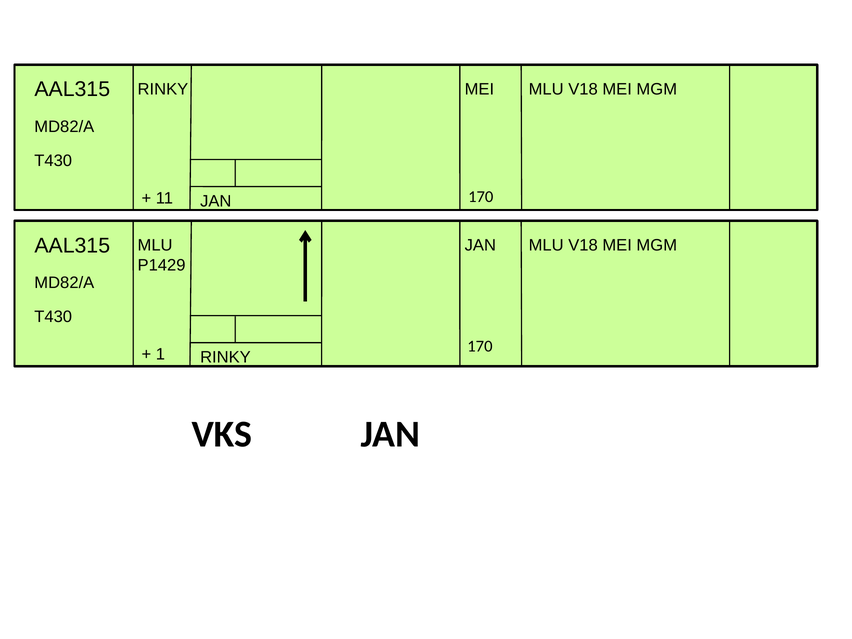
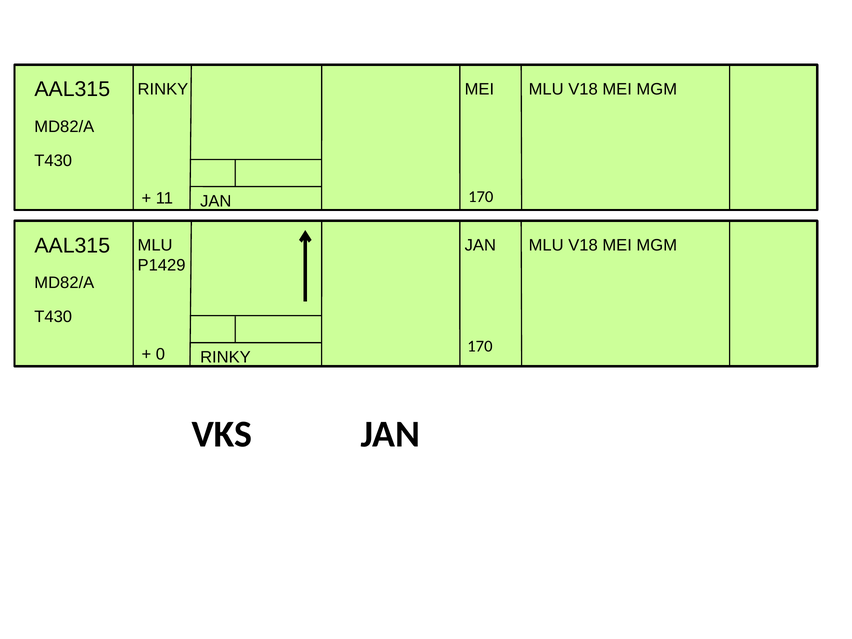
1: 1 -> 0 (160, 354)
